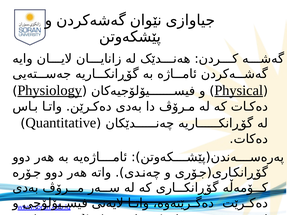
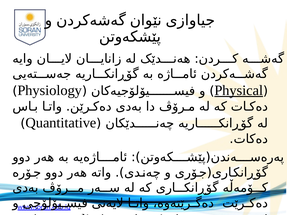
Physiology underline: present -> none (50, 90)
